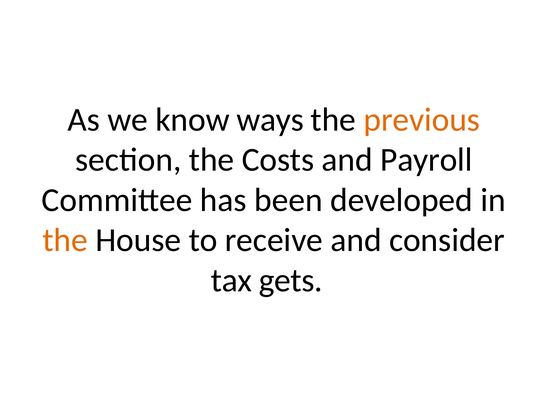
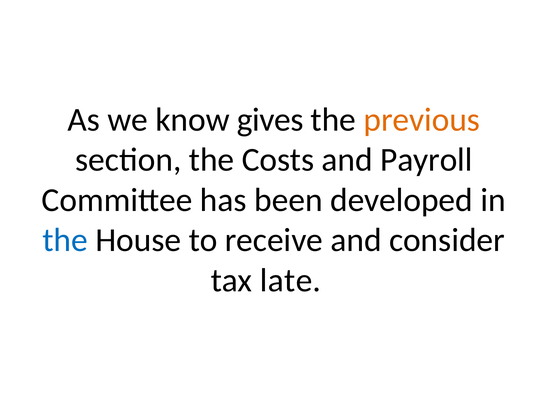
ways: ways -> gives (270, 120)
the colour: orange -> blue (65, 240)
gets: gets -> late (290, 280)
